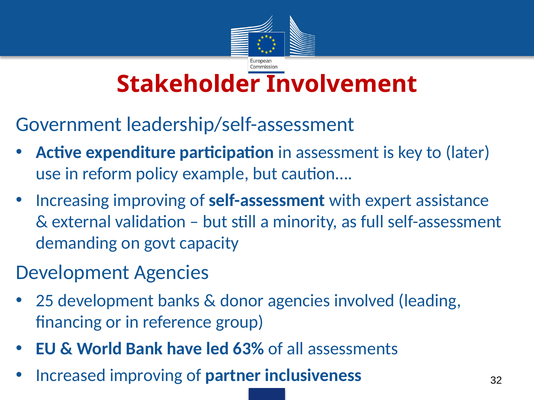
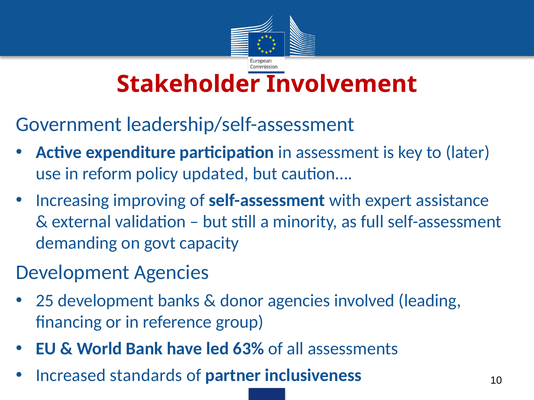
example: example -> updated (216, 174)
Increased improving: improving -> standards (146, 376)
32: 32 -> 10 (496, 381)
